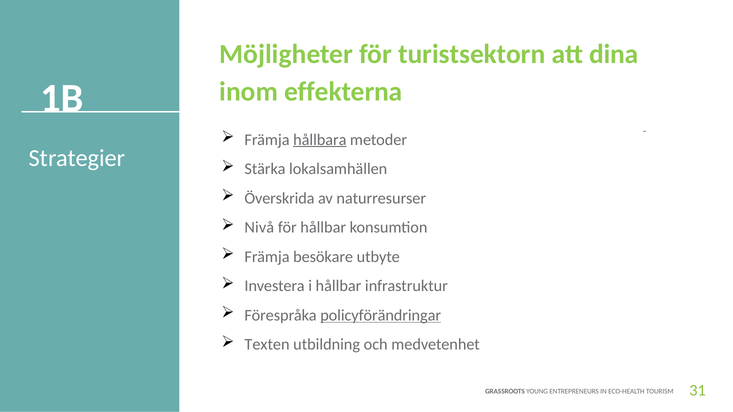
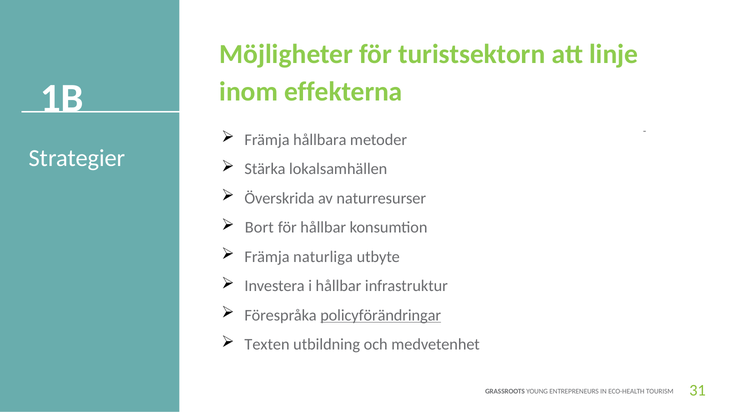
dina: dina -> linje (614, 54)
hållbara underline: present -> none (320, 140)
Nivå: Nivå -> Bort (259, 228)
besökare: besökare -> naturliga (323, 257)
